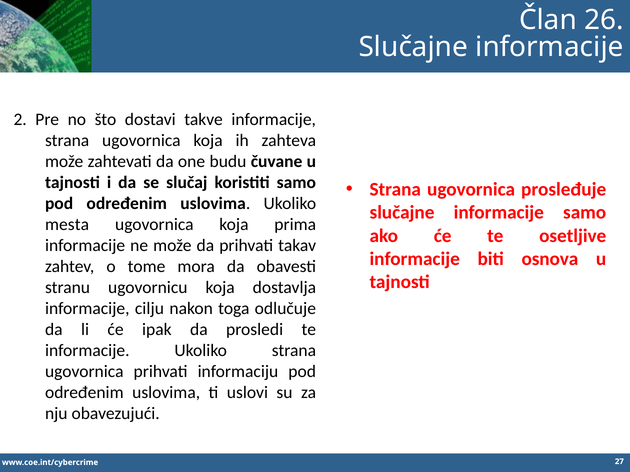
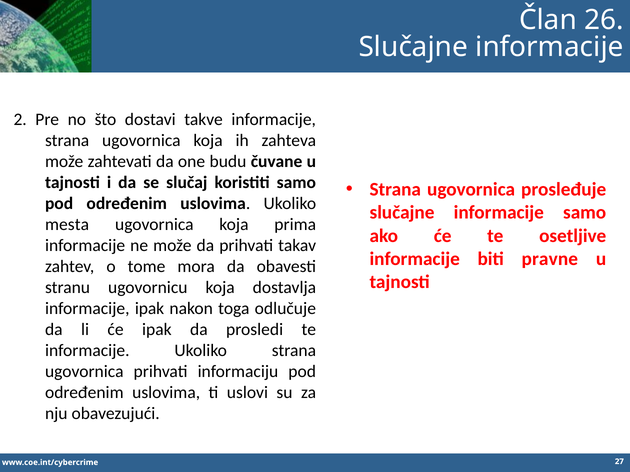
osnova: osnova -> pravne (550, 259)
informacije cilju: cilju -> ipak (150, 309)
